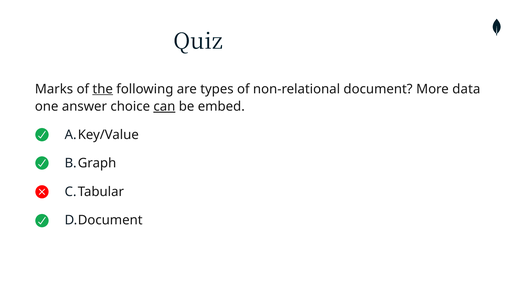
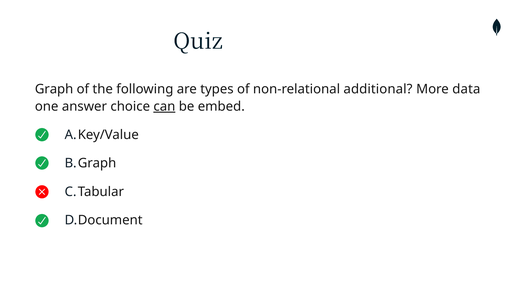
Marks: Marks -> Graph (54, 89)
the underline: present -> none (103, 89)
document: document -> additional (378, 89)
